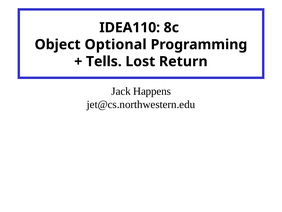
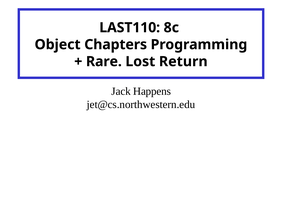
IDEA110: IDEA110 -> LAST110 (130, 28)
Optional: Optional -> Chapters (116, 44)
Tells: Tells -> Rare (104, 61)
